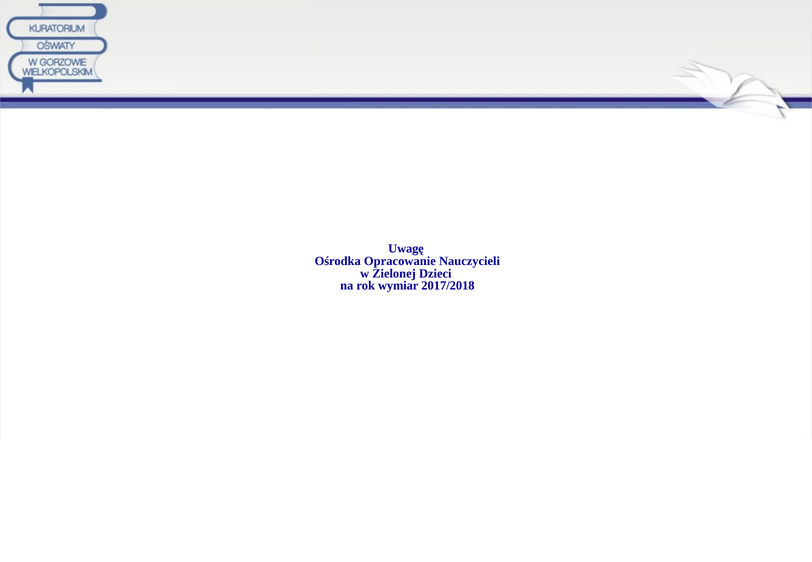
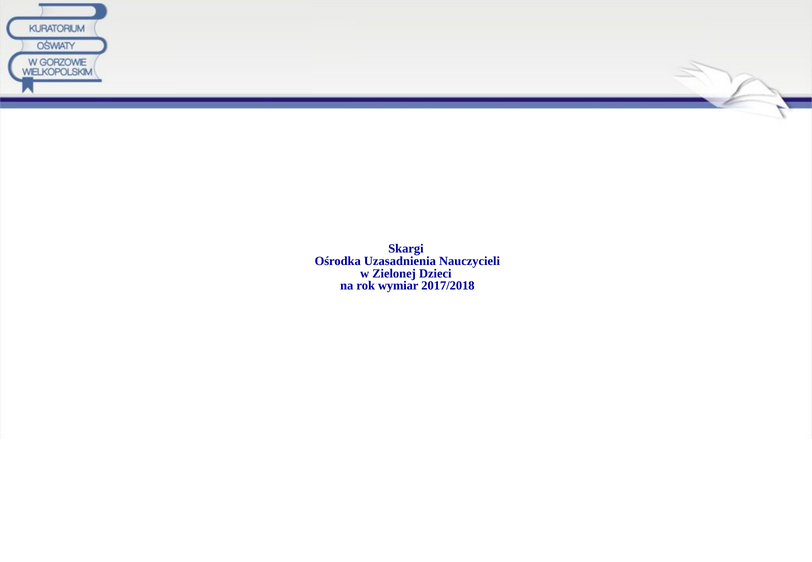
Uwagę: Uwagę -> Skargi (406, 249)
Opracowanie: Opracowanie -> Uzasadnienia (400, 261)
